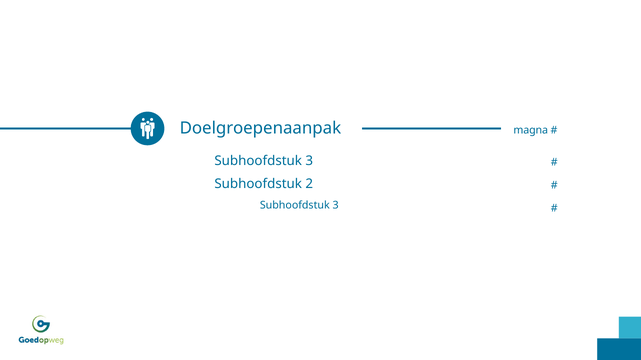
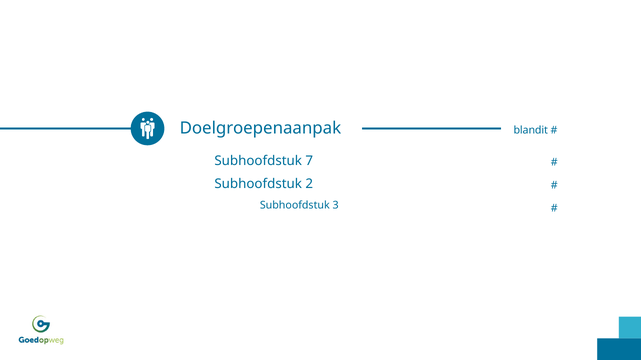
magna: magna -> blandit (531, 130)
3: 3 -> 7 (309, 161)
